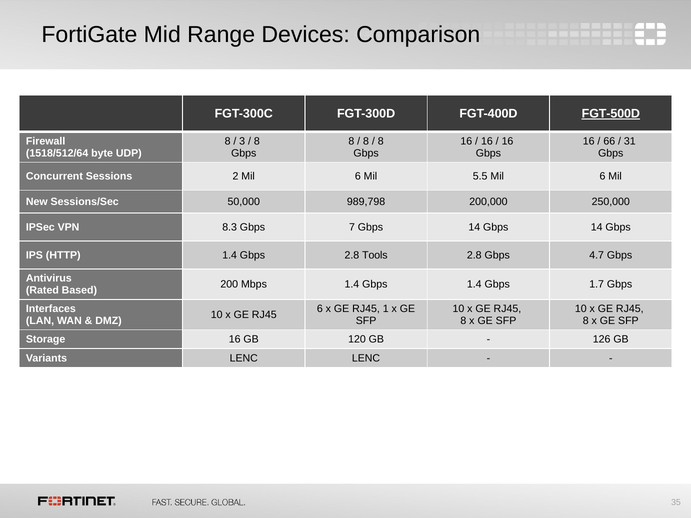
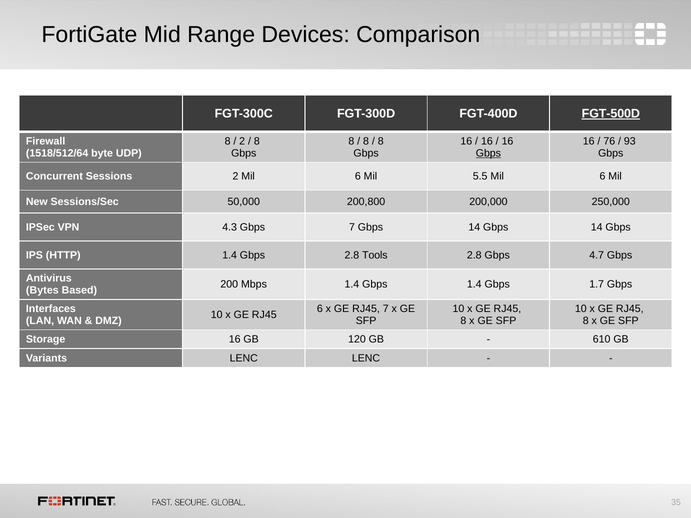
3: 3 -> 2 (242, 141)
66: 66 -> 76 (609, 141)
31: 31 -> 93 (630, 141)
Gbps underline: none -> present (488, 153)
989,798: 989,798 -> 200,800 (366, 202)
8.3: 8.3 -> 4.3 (230, 227)
Rated: Rated -> Bytes (42, 290)
RJ45 1: 1 -> 7 (386, 309)
126: 126 -> 610 (602, 340)
